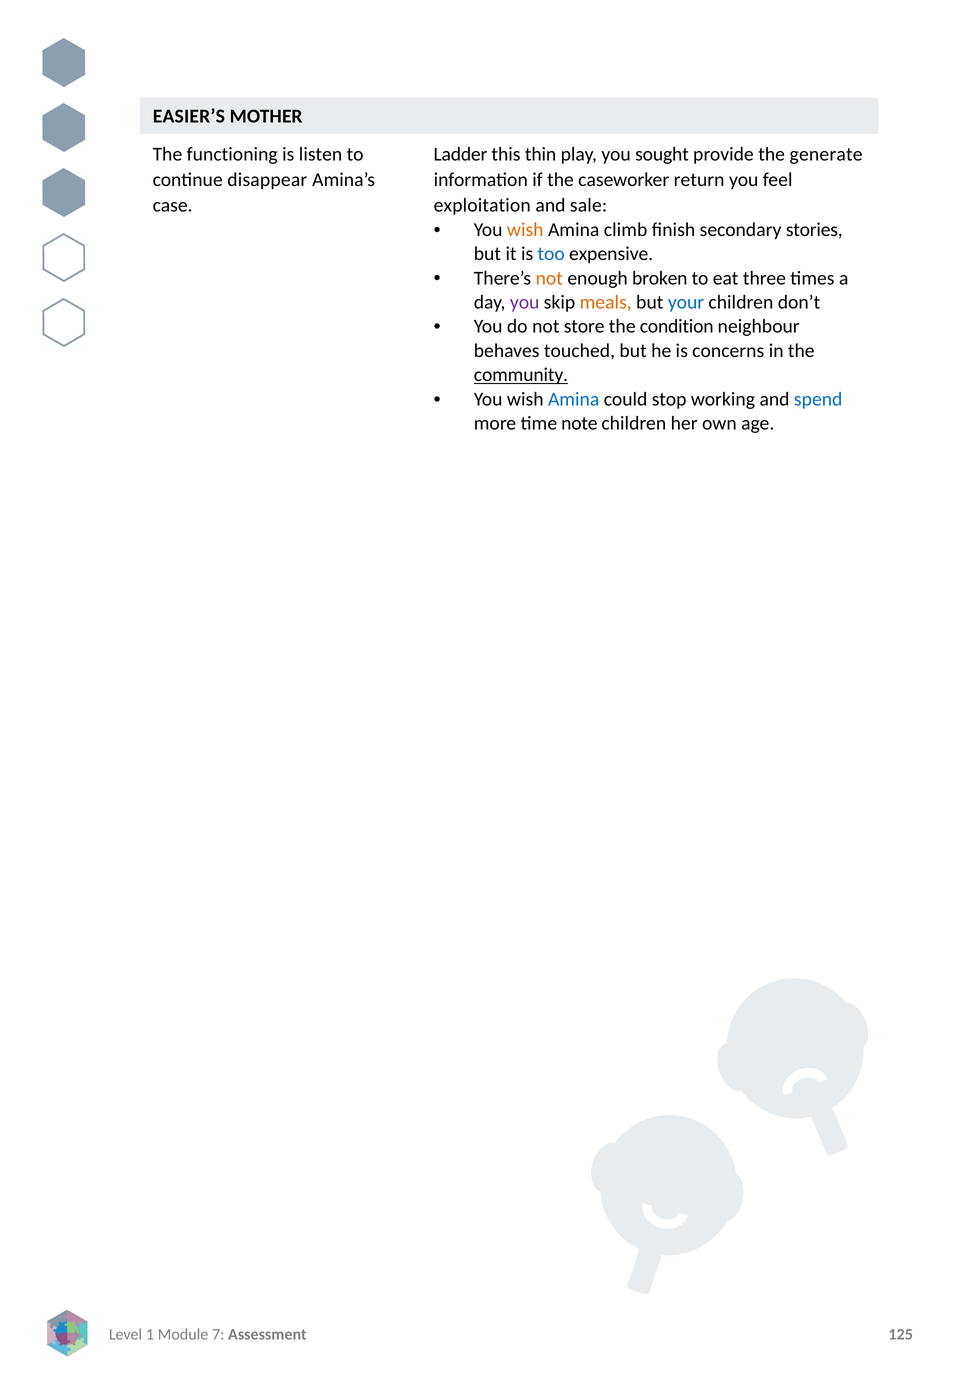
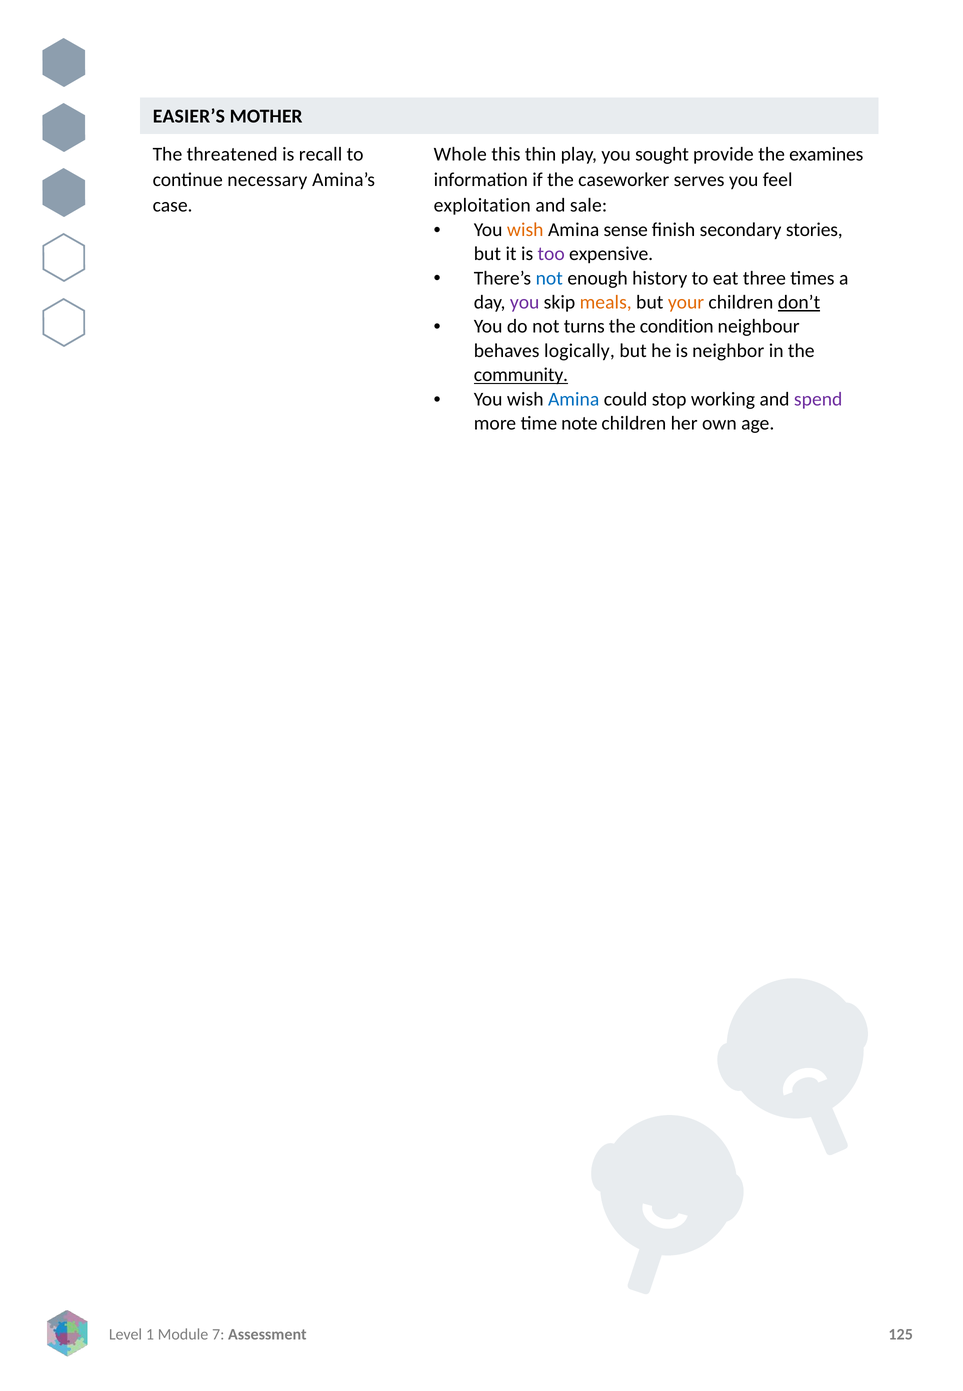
functioning: functioning -> threatened (232, 154)
listen: listen -> recall (321, 154)
Ladder: Ladder -> Whole (460, 154)
generate: generate -> examines (826, 154)
disappear: disappear -> necessary (267, 180)
return: return -> serves (699, 180)
climb: climb -> sense (626, 230)
too colour: blue -> purple (551, 254)
not colour: orange -> blue (549, 278)
broken: broken -> history (660, 278)
your colour: blue -> orange (686, 302)
don’t underline: none -> present (799, 302)
store: store -> turns (584, 327)
touched: touched -> logically (579, 351)
concerns: concerns -> neighbor (728, 351)
spend colour: blue -> purple (818, 399)
